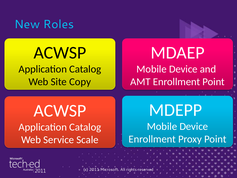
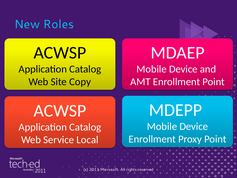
Scale: Scale -> Local (87, 140)
